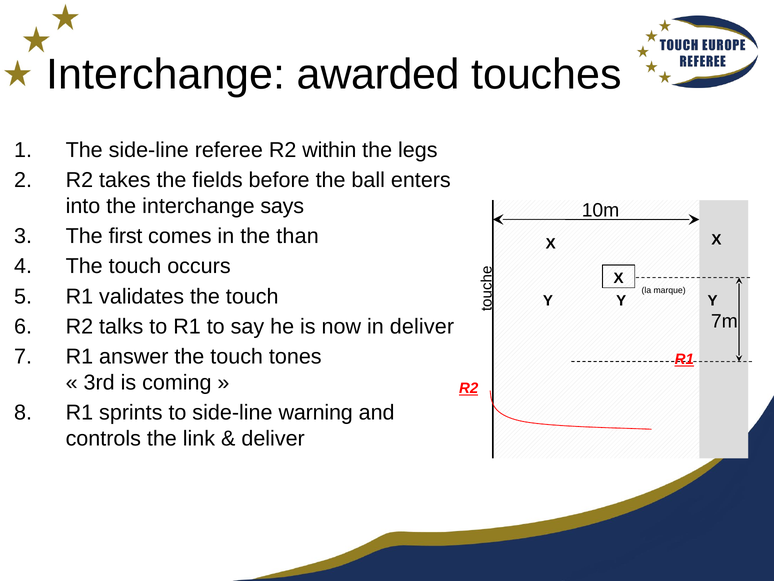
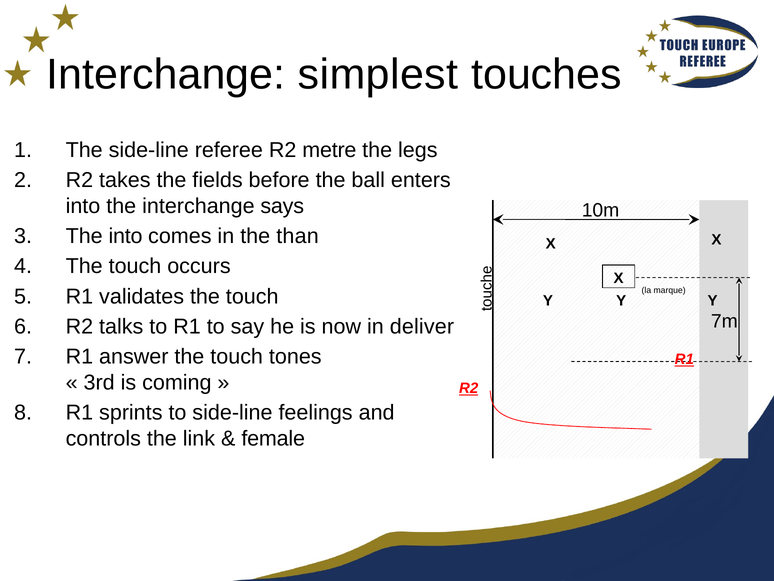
awarded: awarded -> simplest (378, 75)
within: within -> metre (329, 150)
The first: first -> into (126, 236)
warning: warning -> feelings (316, 412)
deliver: deliver -> female (273, 438)
